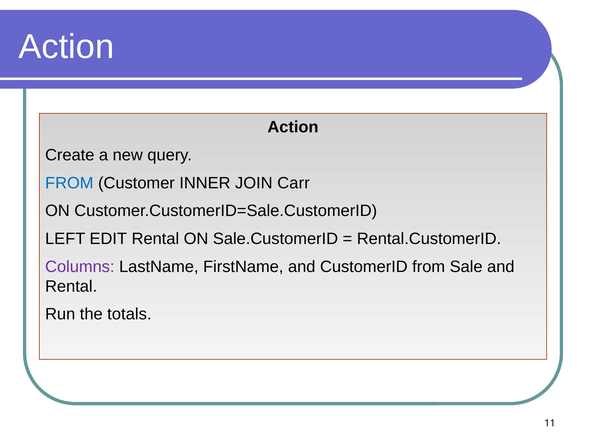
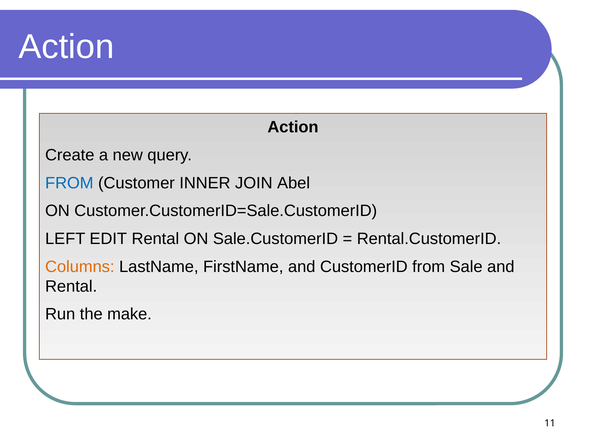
Carr: Carr -> Abel (294, 183)
Columns colour: purple -> orange (80, 267)
totals: totals -> make (129, 314)
